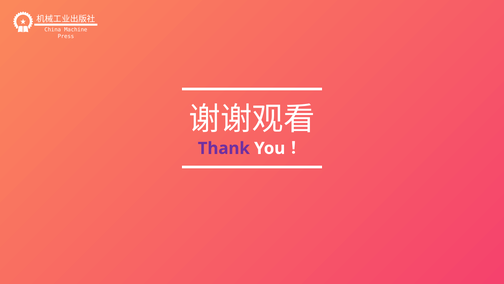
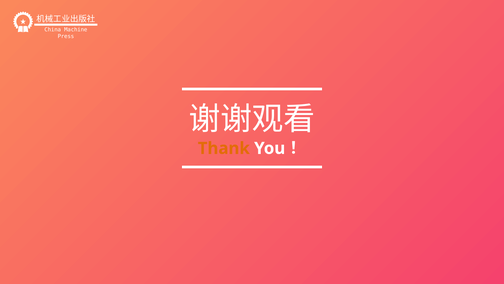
Thank colour: purple -> orange (224, 148)
